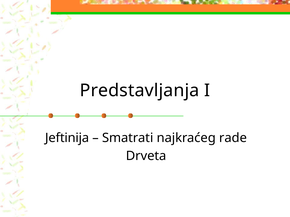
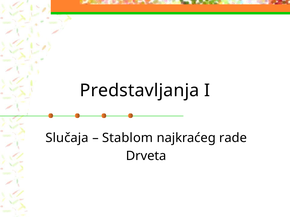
Jeftinija: Jeftinija -> Slučaja (67, 138)
Smatrati: Smatrati -> Stablom (128, 138)
